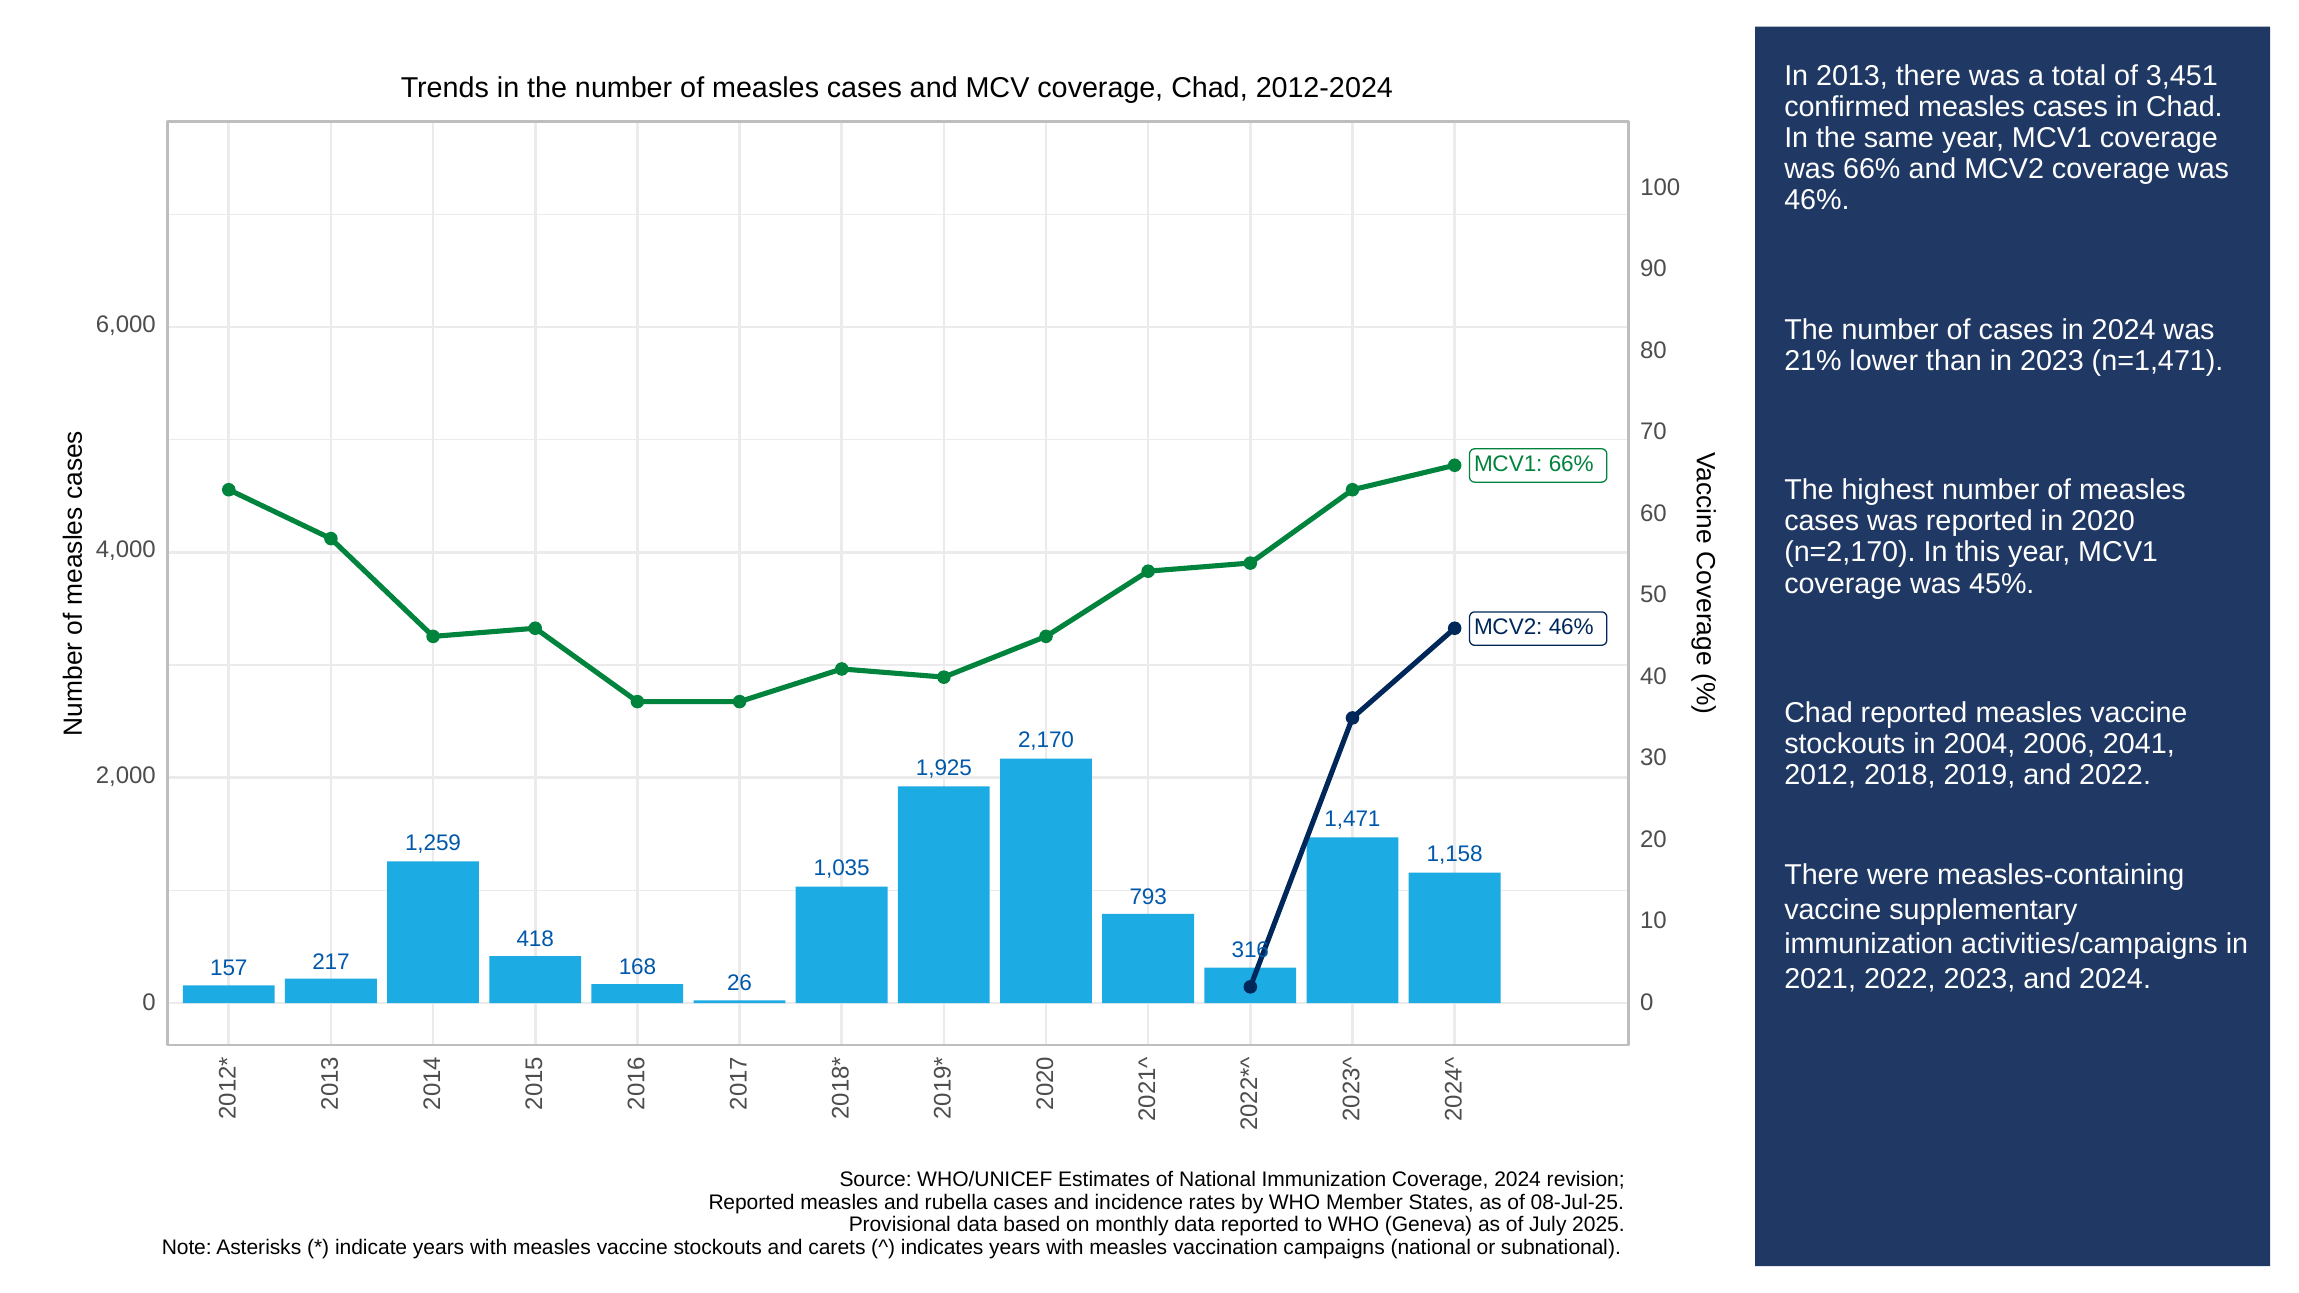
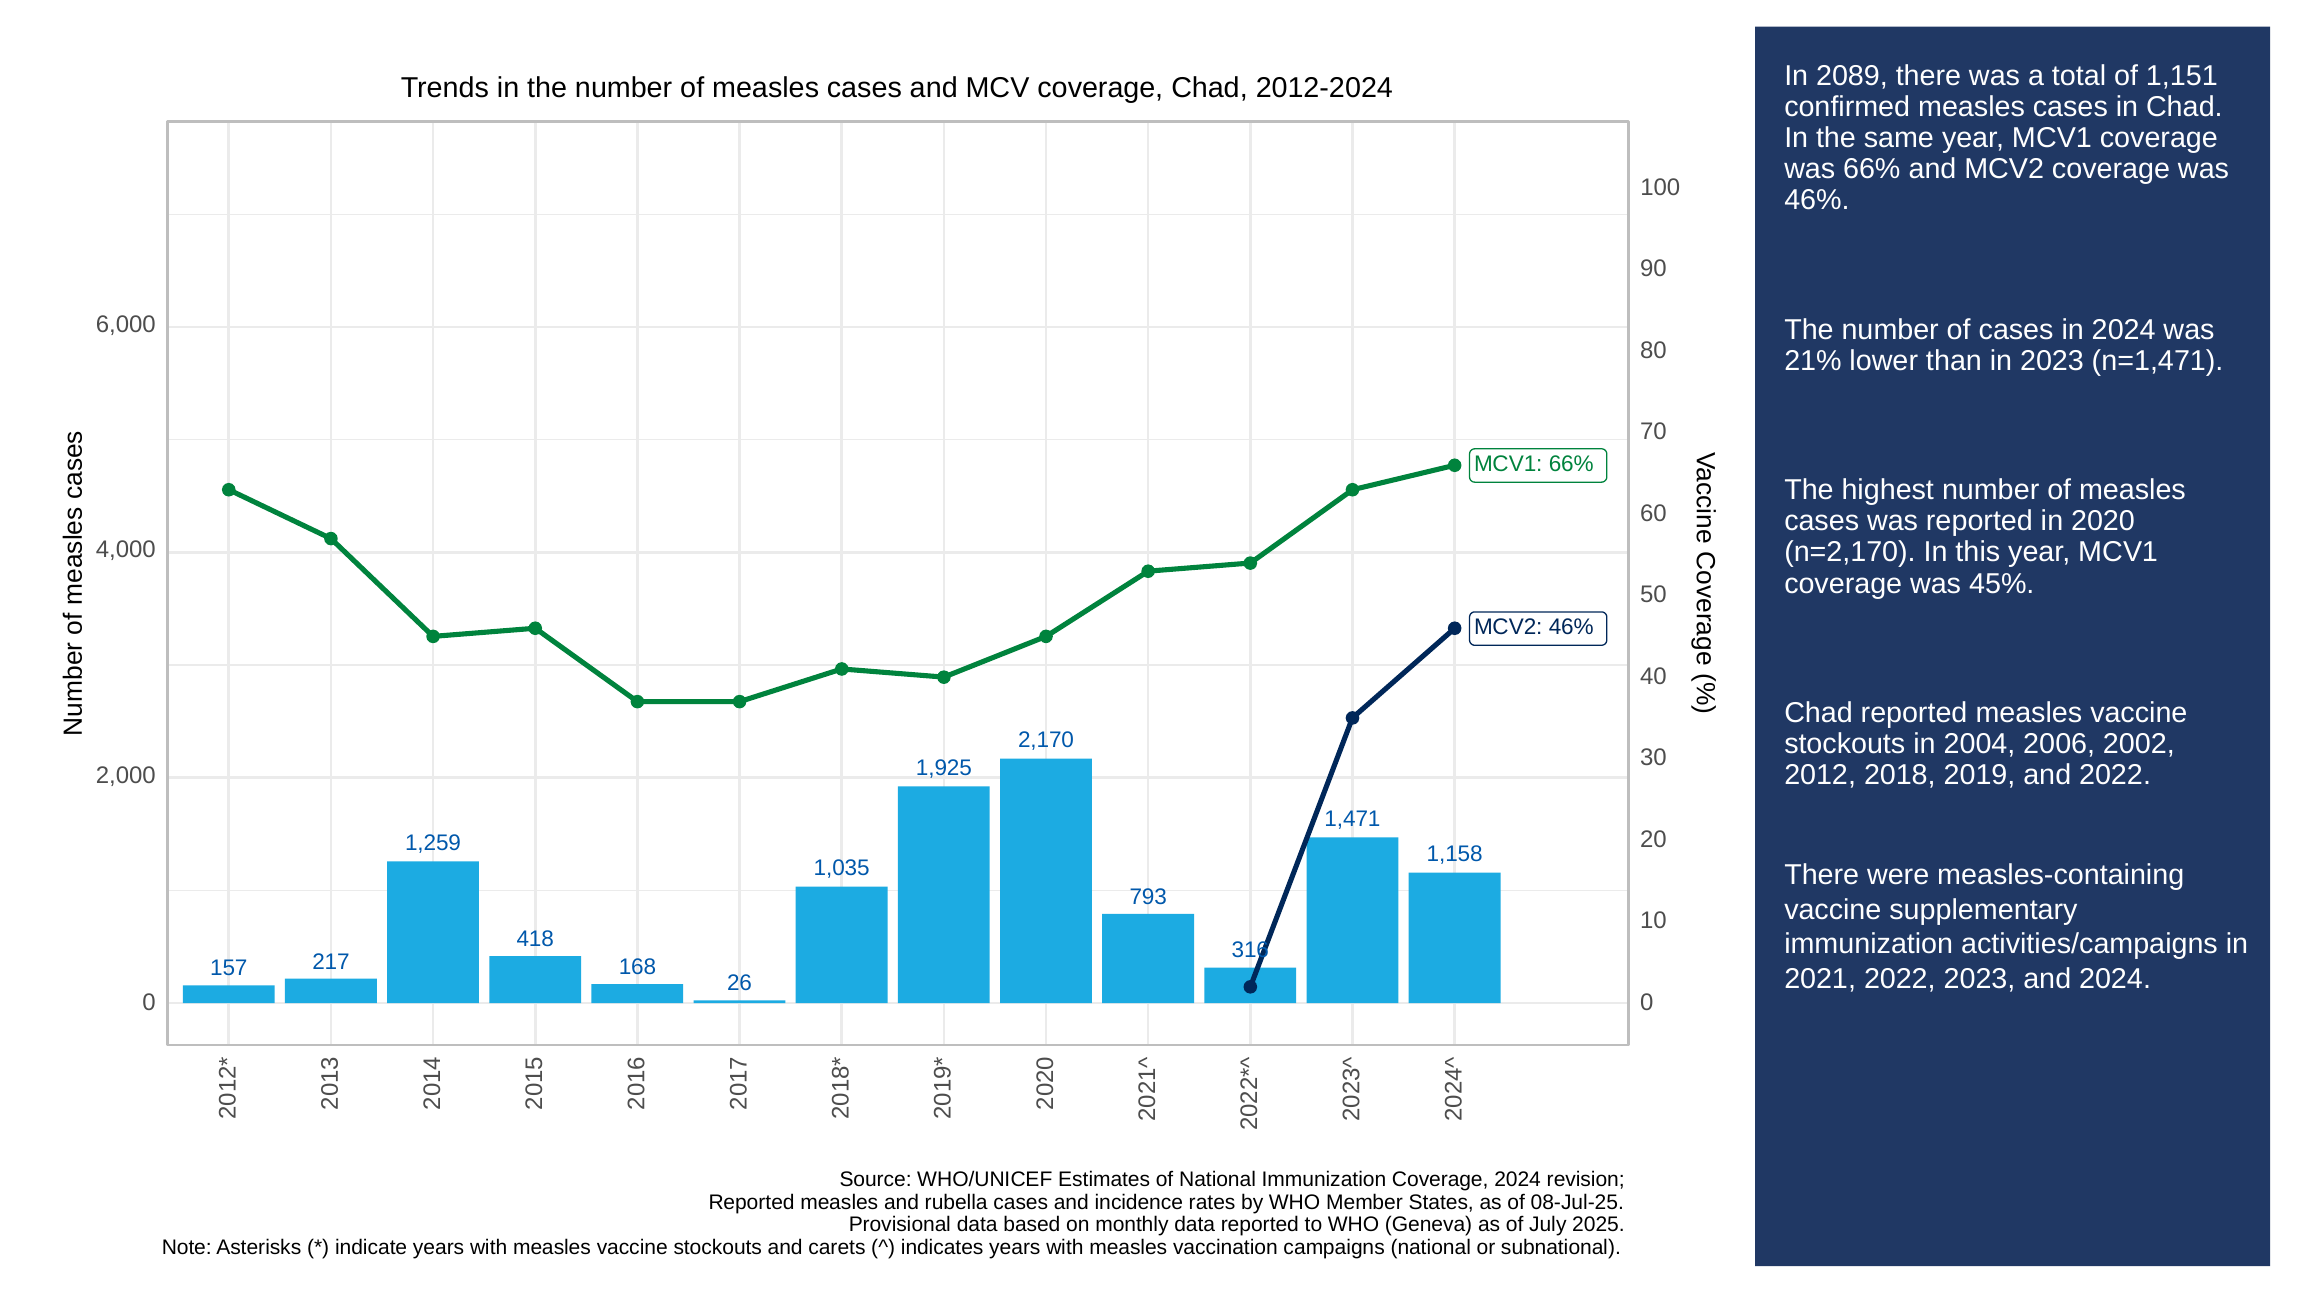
2013: 2013 -> 2089 (1852, 76)
3,451: 3,451 -> 1,151 (2182, 76)
2041: 2041 -> 2002 (2139, 745)
